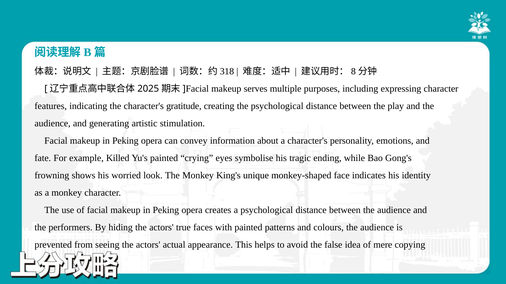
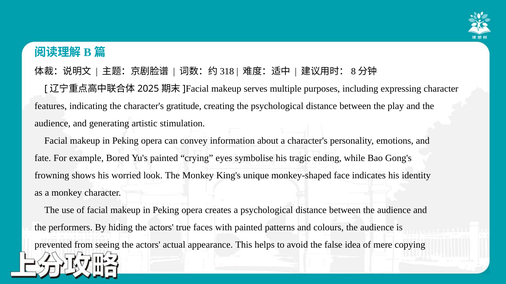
Killed: Killed -> Bored (118, 158)
